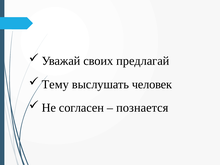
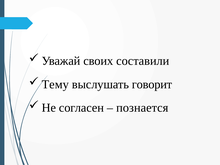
предлагай: предлагай -> составили (143, 61)
человек: человек -> говорит (152, 84)
